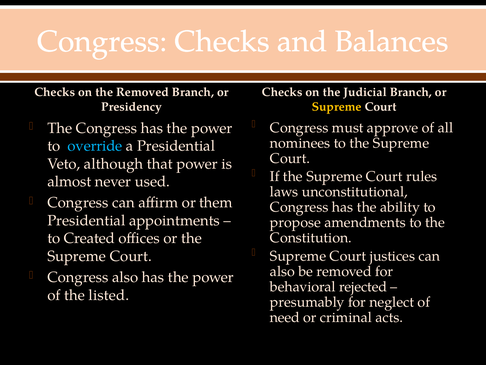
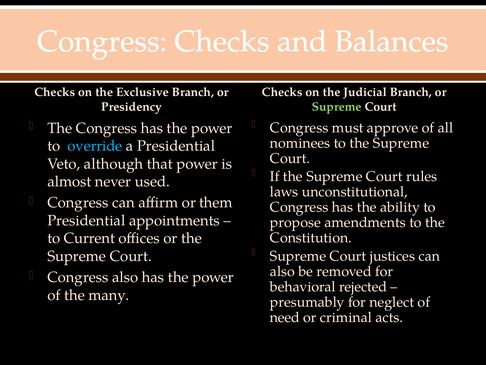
the Removed: Removed -> Exclusive (143, 92)
Supreme colour: yellow -> light green (337, 107)
Created: Created -> Current (89, 238)
listed: listed -> many (109, 295)
